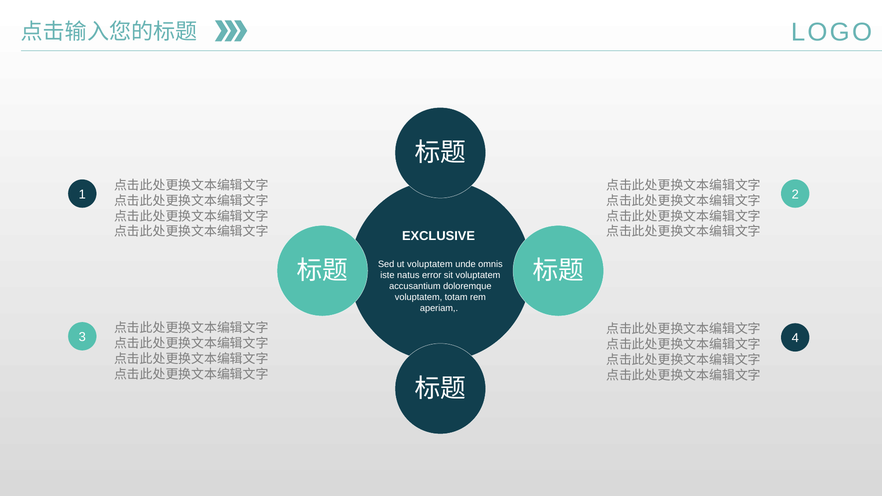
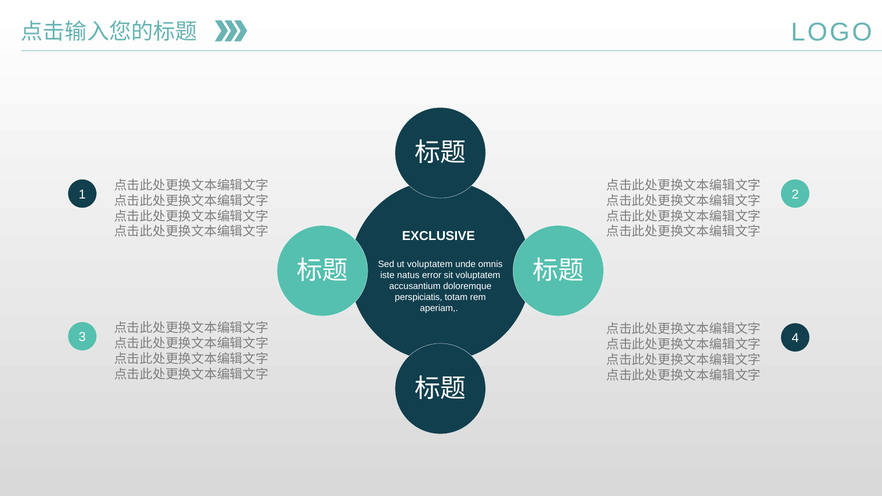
voluptatem: voluptatem -> perspiciatis (419, 297)
